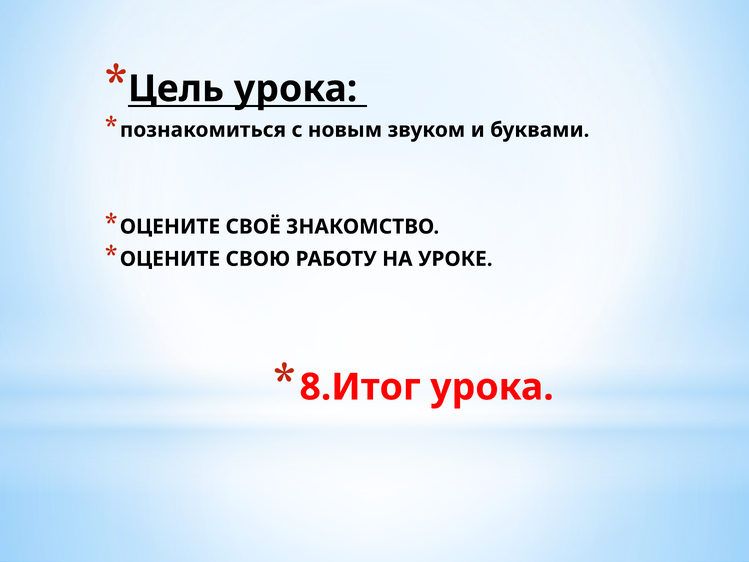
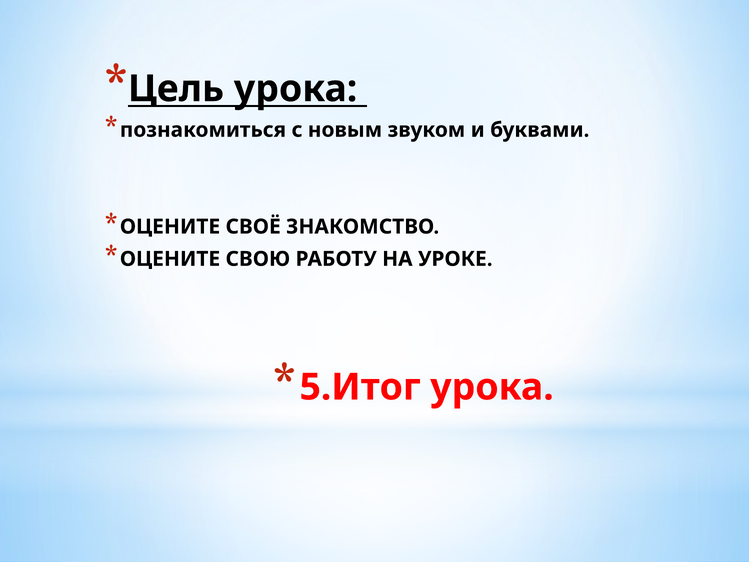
8.Итог: 8.Итог -> 5.Итог (360, 387)
